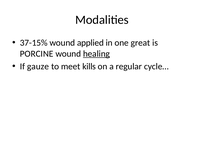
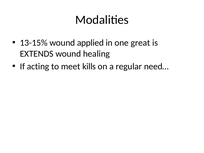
37-15%: 37-15% -> 13-15% (34, 43)
PORCINE: PORCINE -> EXTENDS (37, 54)
healing underline: present -> none (96, 54)
gauze: gauze -> acting (38, 66)
cycle…: cycle… -> need… (156, 66)
